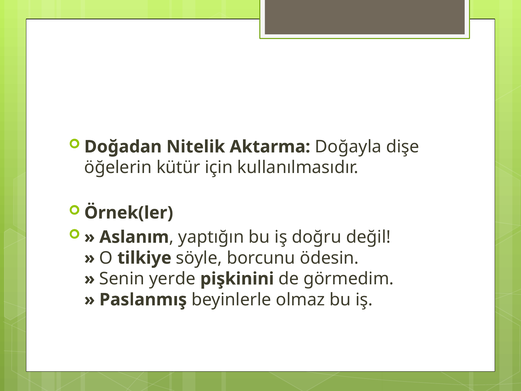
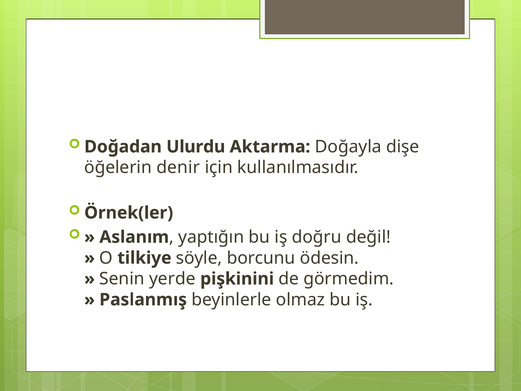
Nitelik: Nitelik -> Ulurdu (196, 147)
kütür: kütür -> denir (178, 167)
